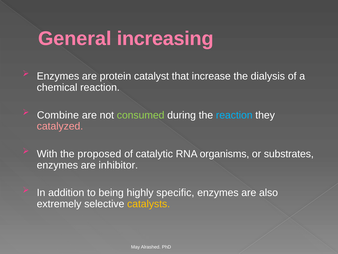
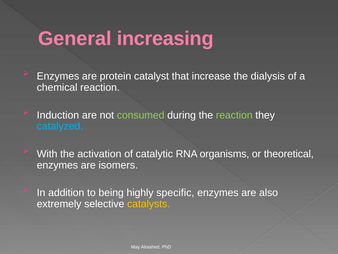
Combine: Combine -> Induction (58, 115)
reaction colour: light blue -> light green (234, 115)
catalyzed colour: pink -> light blue (60, 126)
proposed: proposed -> activation (99, 154)
substrates: substrates -> theoretical (289, 154)
inhibitor: inhibitor -> isomers (118, 165)
